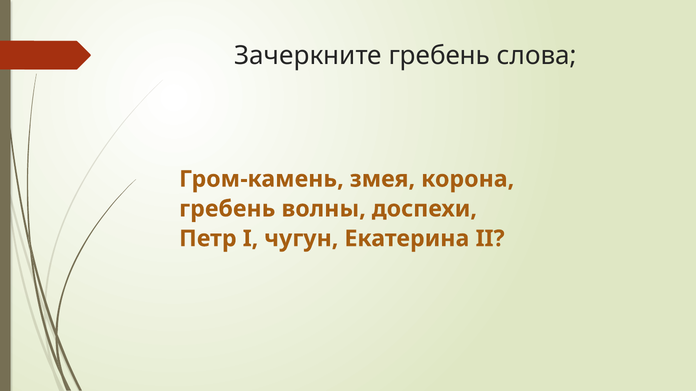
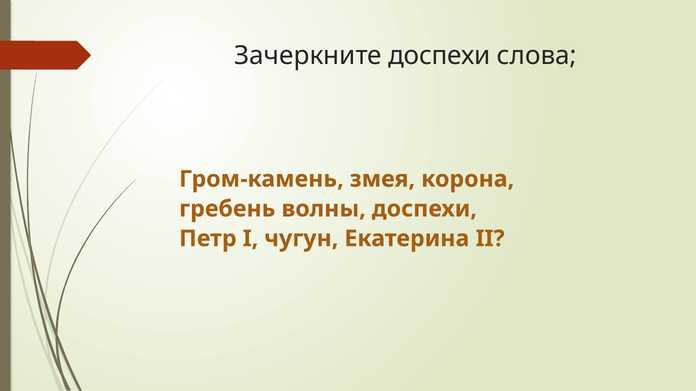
Зачеркните гребень: гребень -> доспехи (439, 56)
